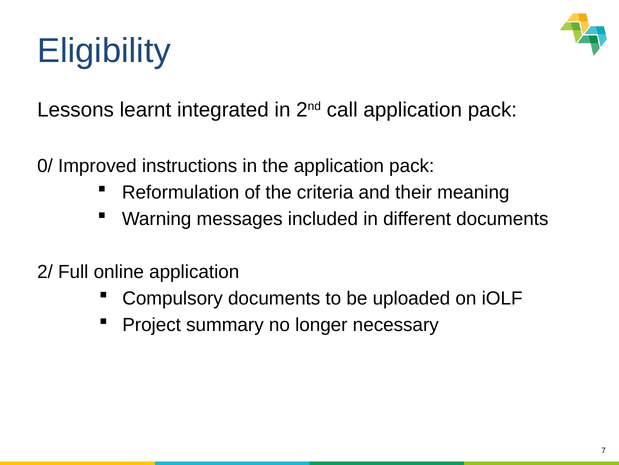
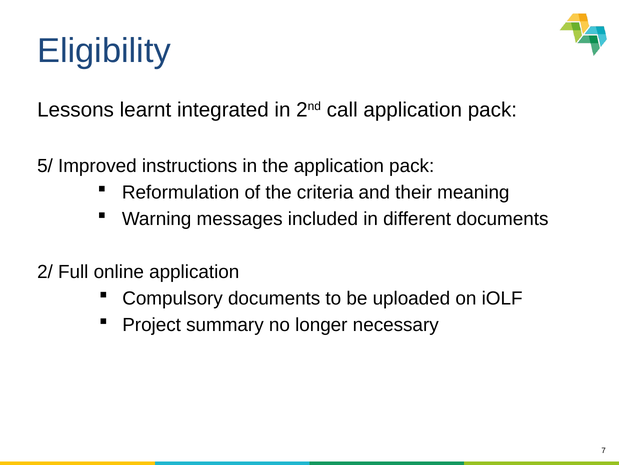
0/: 0/ -> 5/ (45, 166)
